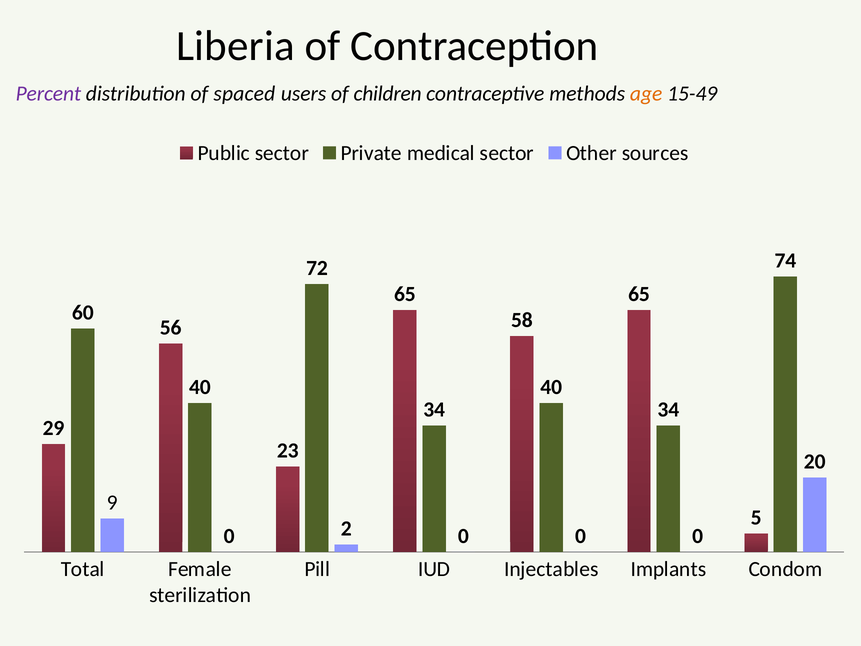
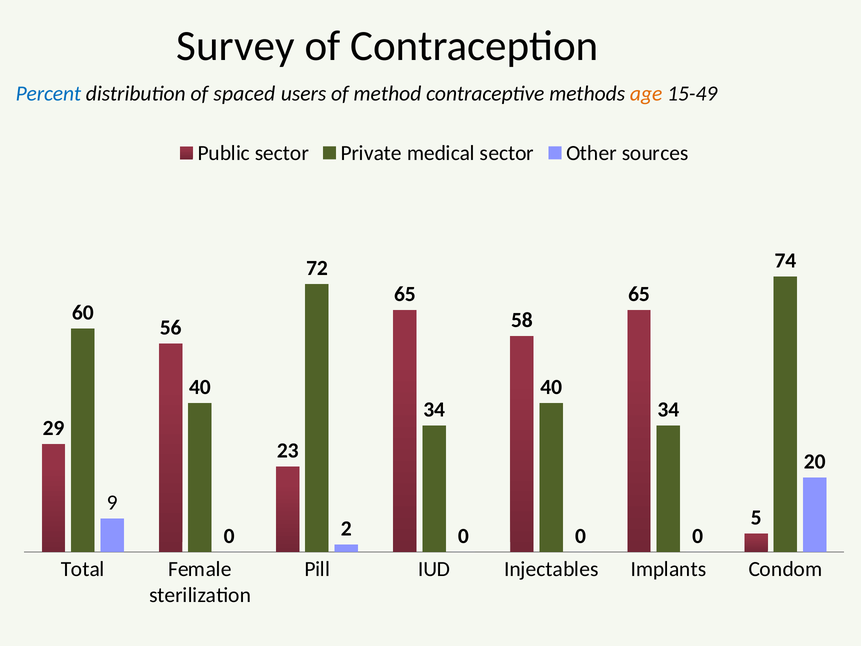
Liberia: Liberia -> Survey (235, 46)
Percent colour: purple -> blue (48, 93)
children: children -> method (387, 93)
